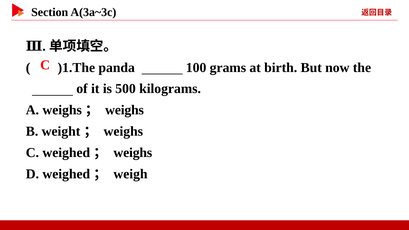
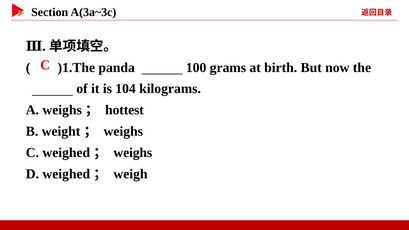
500: 500 -> 104 (126, 89)
weighs: weighs -> hottest (124, 110)
